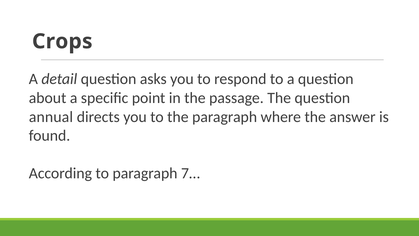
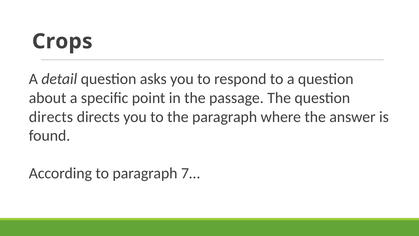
annual: annual -> directs (51, 117)
